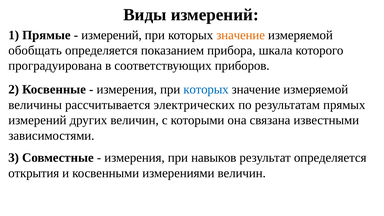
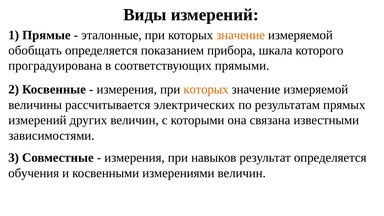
измерений: измерений -> эталонные (111, 35)
приборов: приборов -> прямыми (242, 66)
которых colour: blue -> orange (206, 89)
открытия: открытия -> обучения (34, 173)
